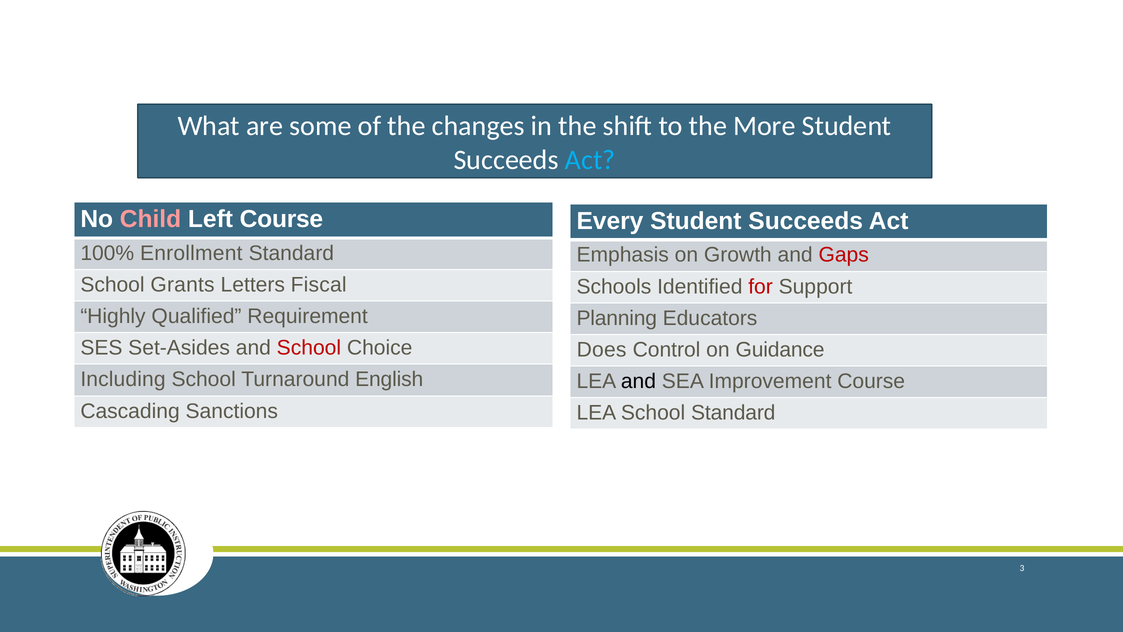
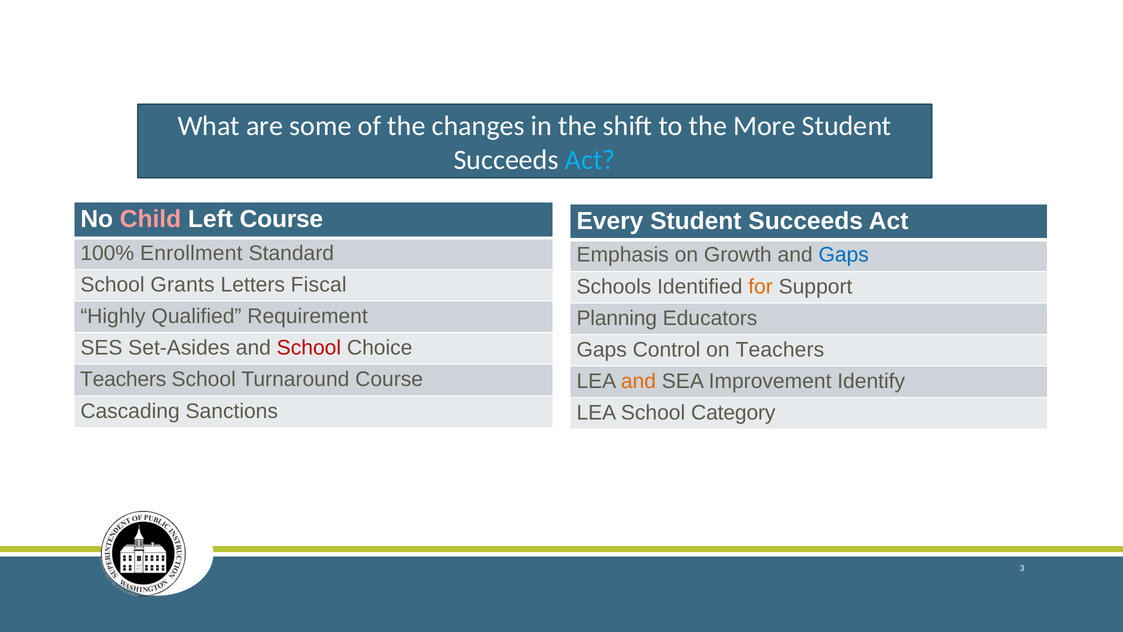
Gaps colour: red -> blue (844, 255)
for colour: red -> orange (761, 286)
Does: Does -> Gaps (602, 350)
on Guidance: Guidance -> Teachers (780, 350)
Including: Including -> Teachers (123, 379)
Turnaround English: English -> Course (389, 379)
and colour: black -> orange (638, 381)
Improvement Course: Course -> Identify (871, 381)
School Standard: Standard -> Category (733, 413)
